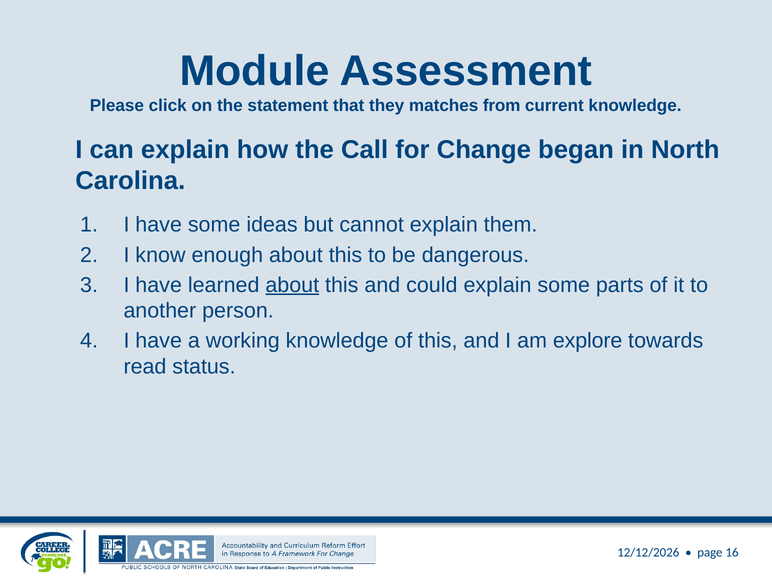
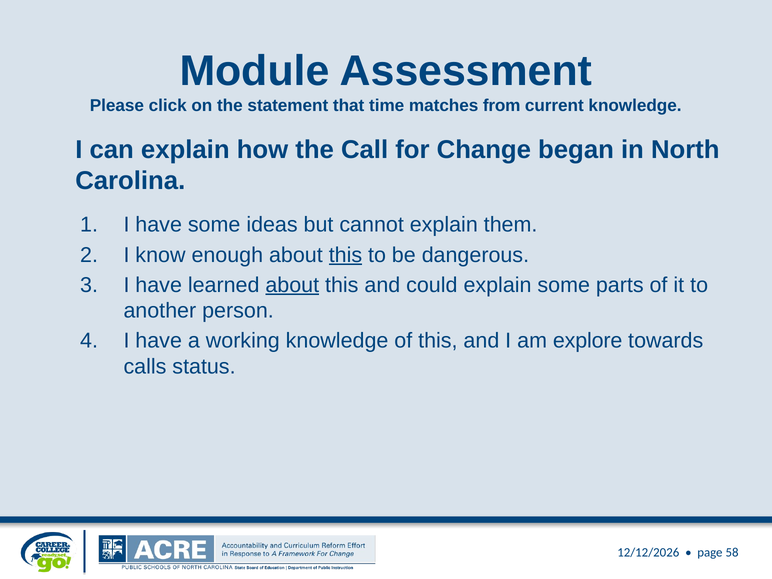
they: they -> time (387, 105)
this underline: none -> present (345, 255)
read: read -> calls (145, 366)
16: 16 -> 58 (732, 553)
